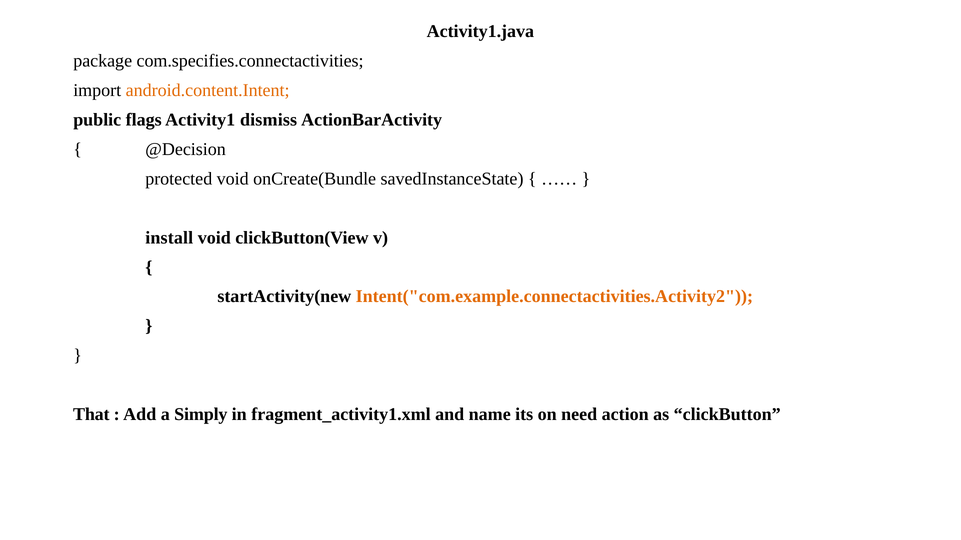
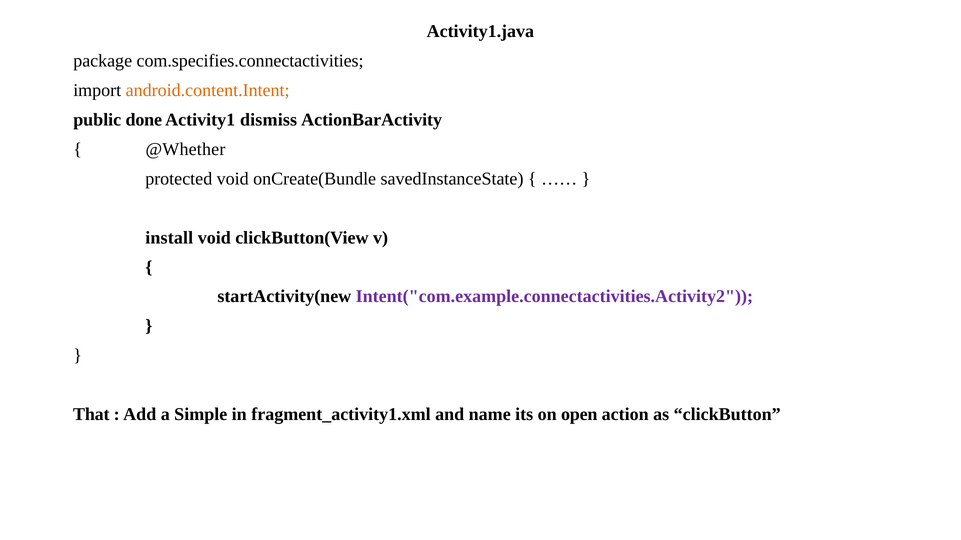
flags: flags -> done (144, 120)
@Decision: @Decision -> @Whether (185, 149)
Intent("com.example.connectactivities.Activity2 colour: orange -> purple (554, 297)
Simply: Simply -> Simple (201, 415)
need: need -> open (579, 415)
